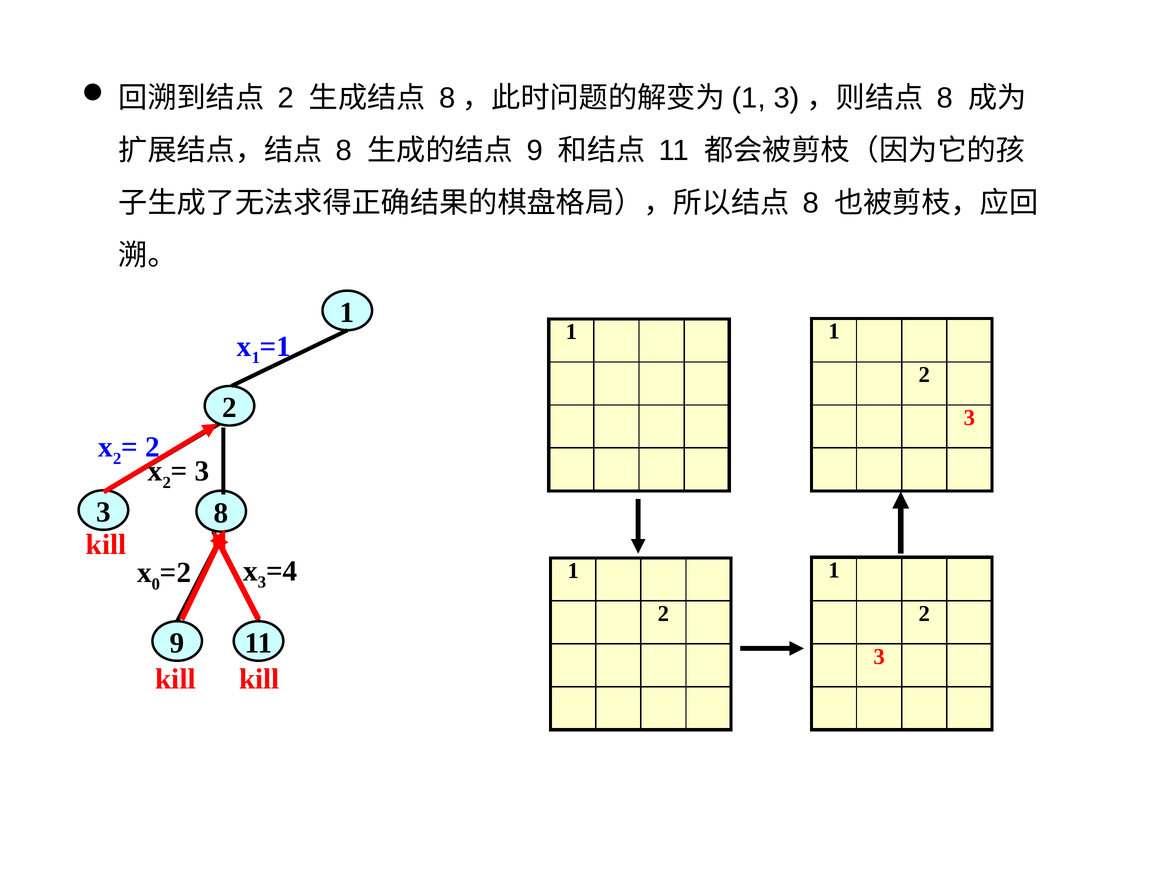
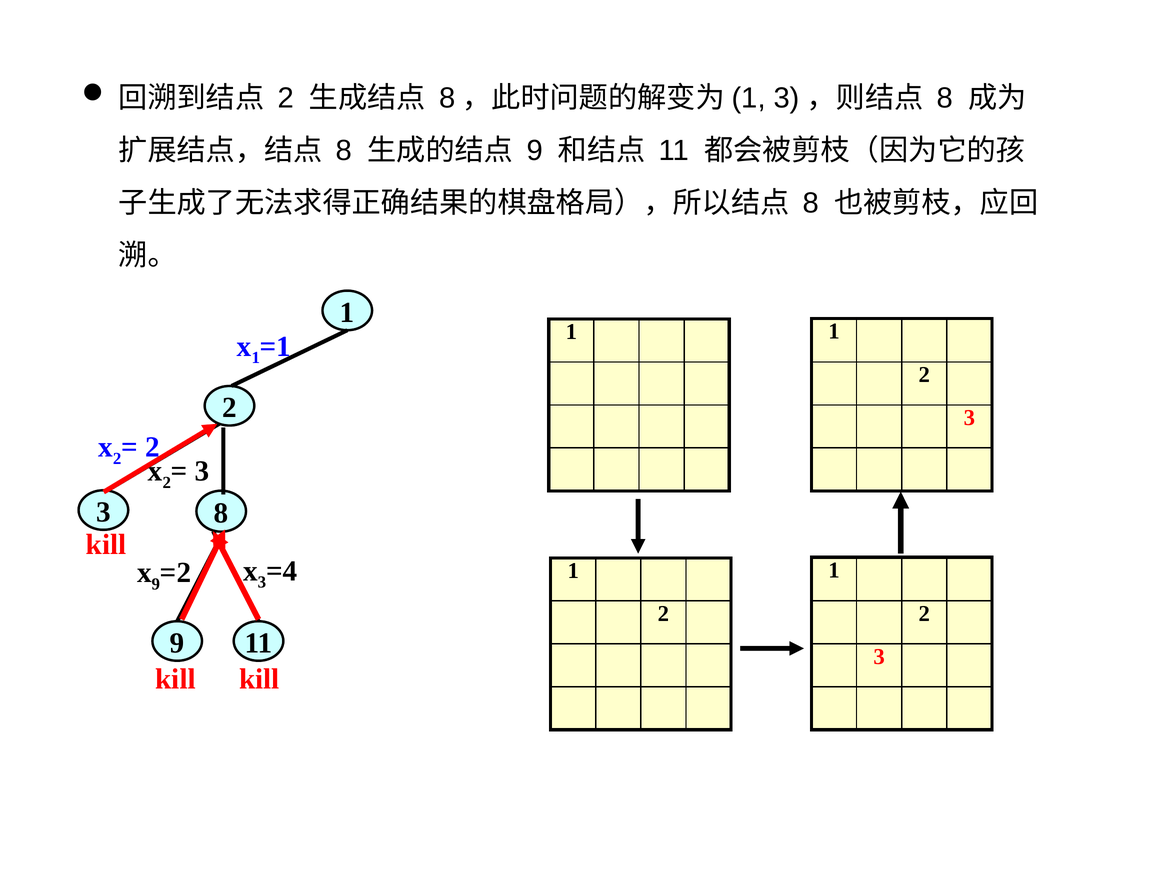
0: 0 -> 9 (156, 584)
